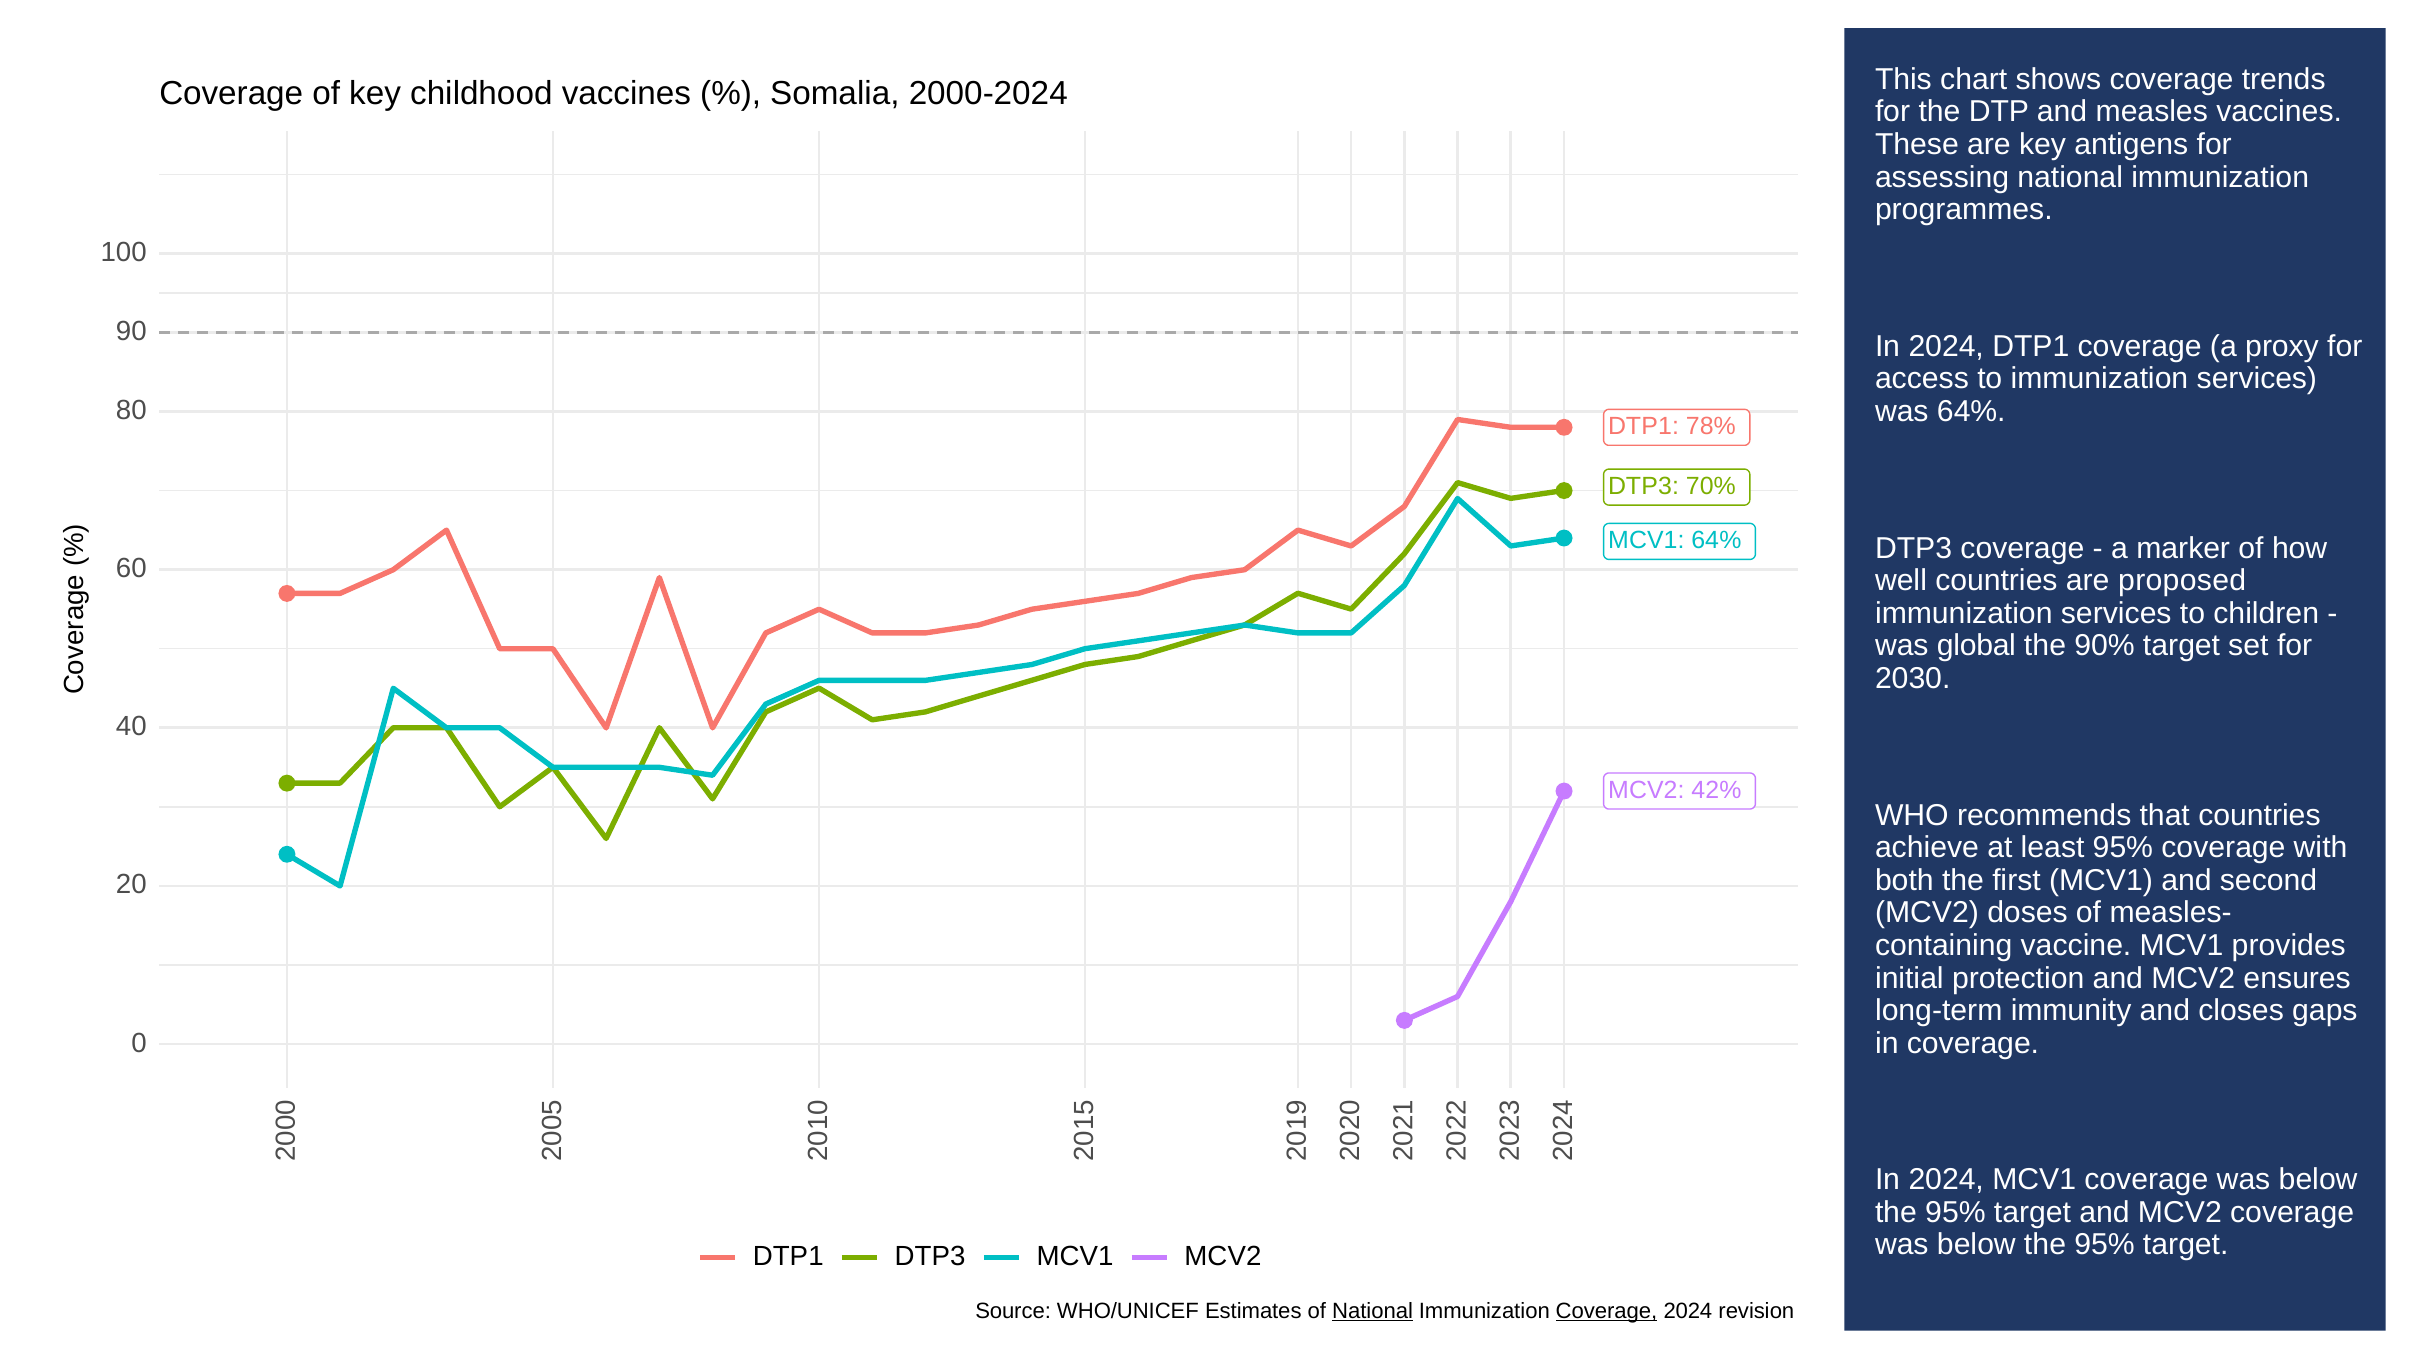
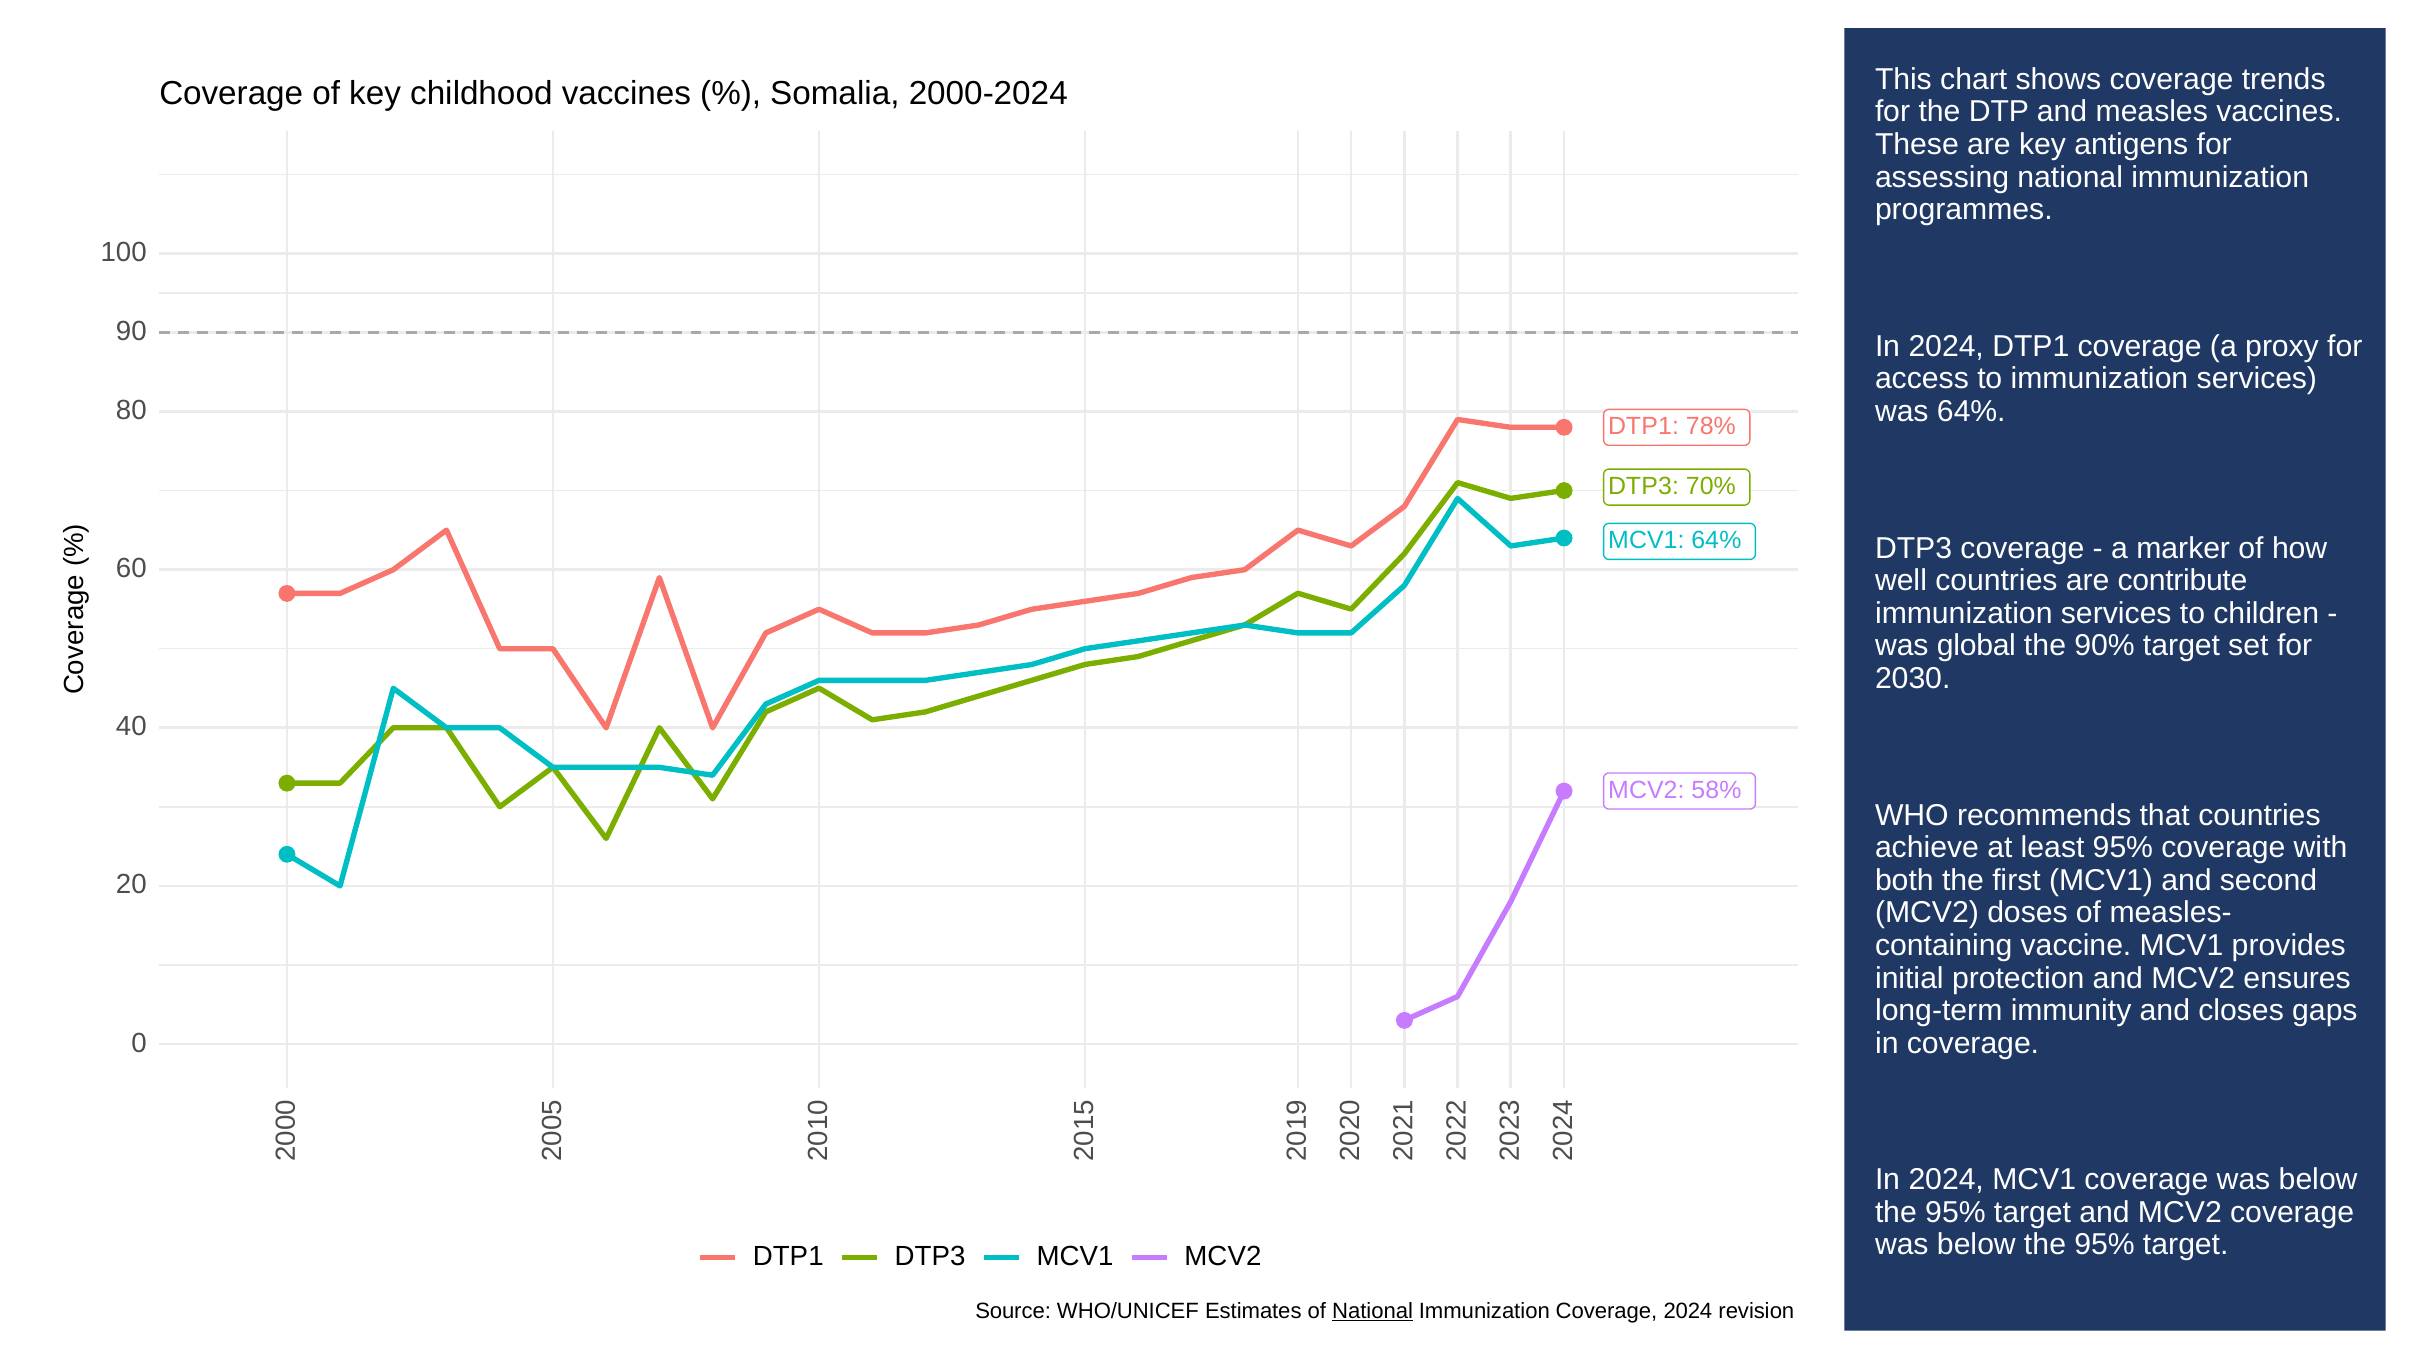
proposed: proposed -> contribute (2182, 581)
42%: 42% -> 58% (1716, 790)
Coverage underline: present -> none (1607, 1311)
